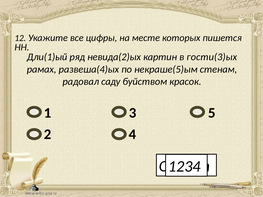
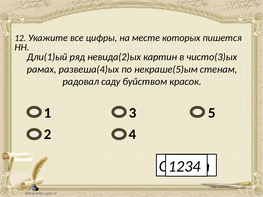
гости(3)ых: гости(3)ых -> чисто(3)ых (212, 57)
